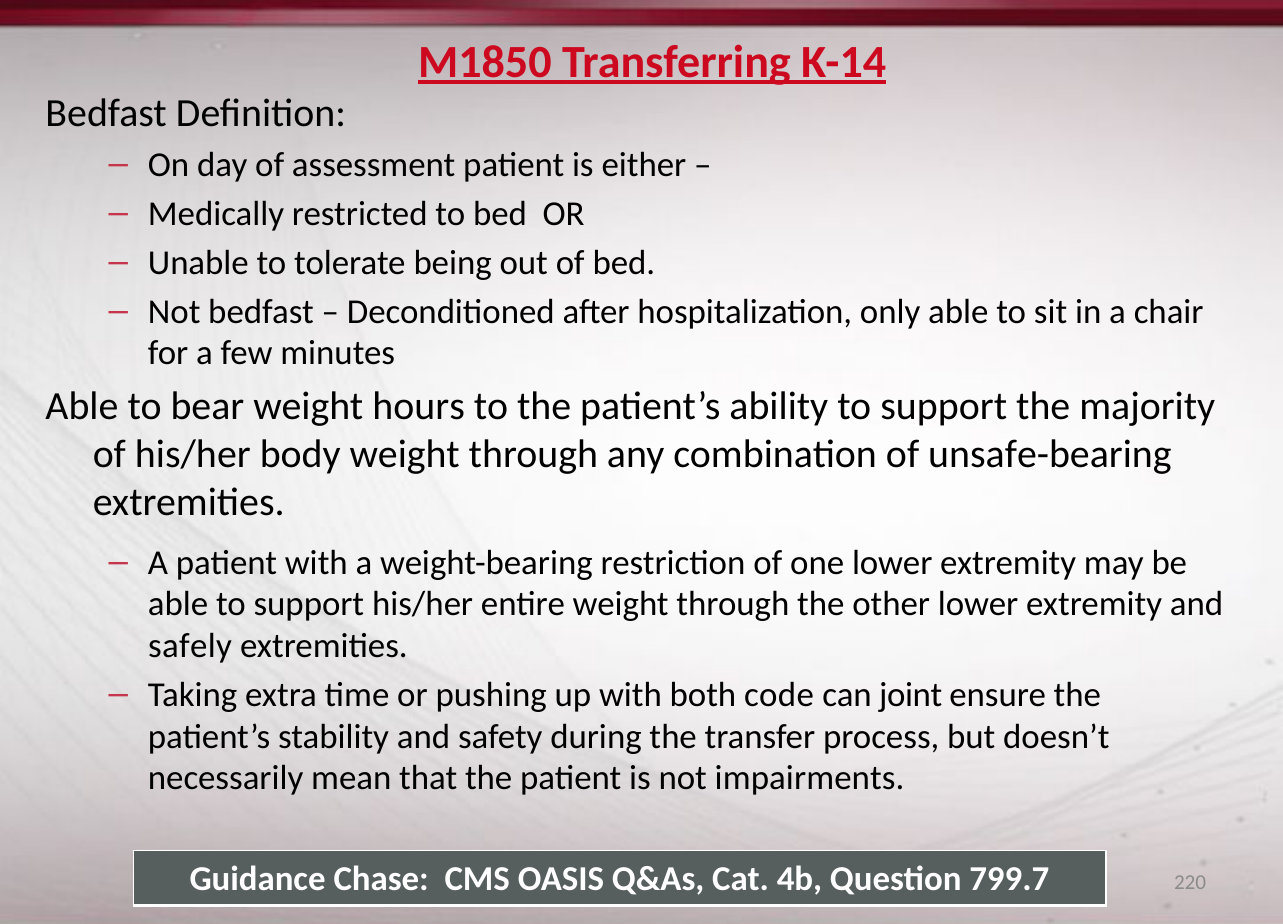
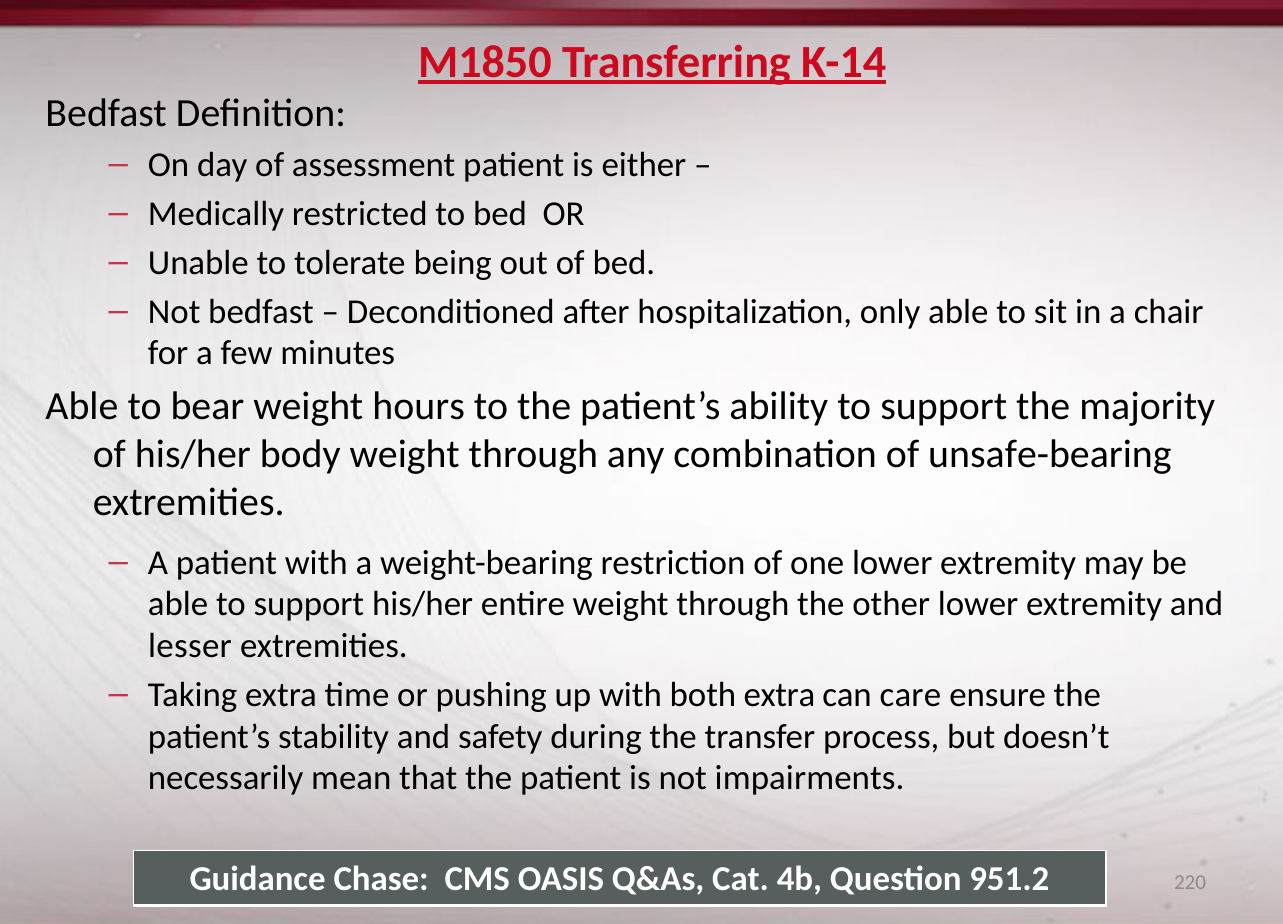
safely: safely -> lesser (190, 646)
both code: code -> extra (779, 695)
joint: joint -> care (910, 695)
799.7: 799.7 -> 951.2 (1009, 879)
